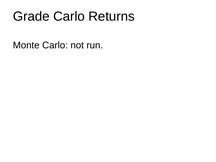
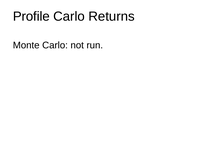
Grade: Grade -> Profile (31, 16)
